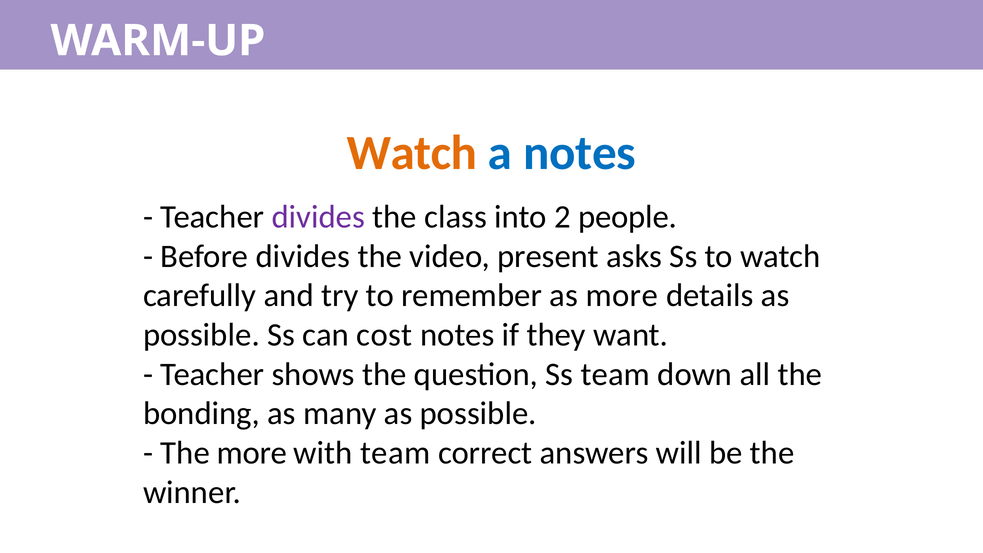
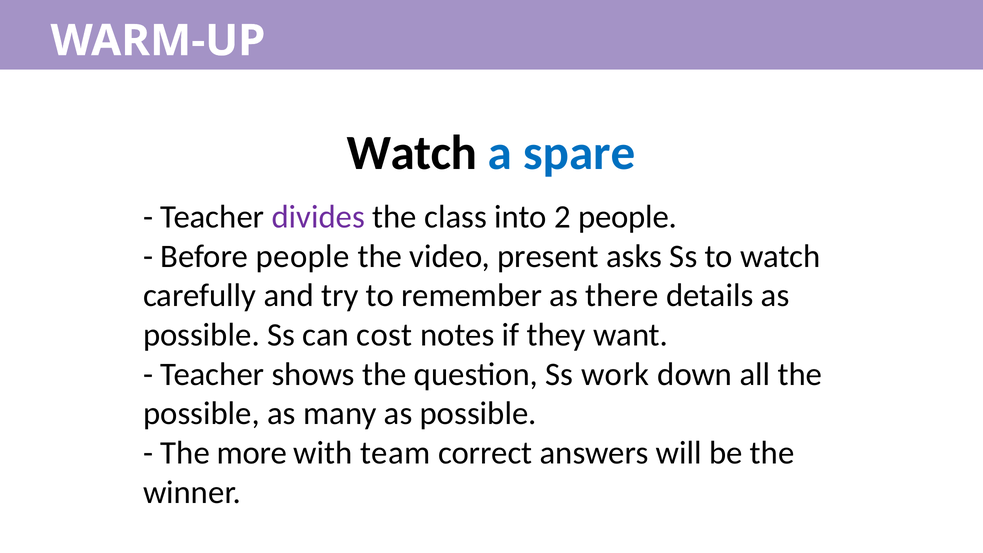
Watch colour: orange -> black (412, 153)
a notes: notes -> spare (579, 153)
Before divides: divides -> people (303, 256)
as more: more -> there (622, 296)
Ss team: team -> work (615, 374)
bonding: bonding -> possible (201, 414)
